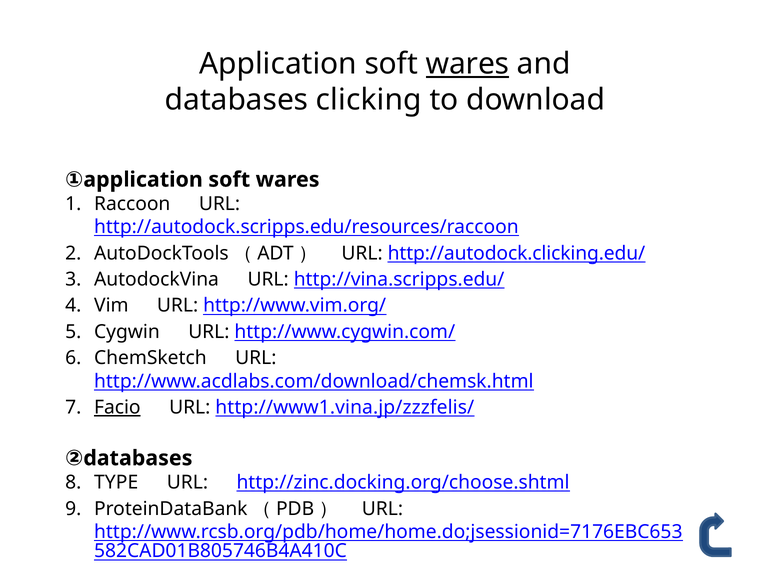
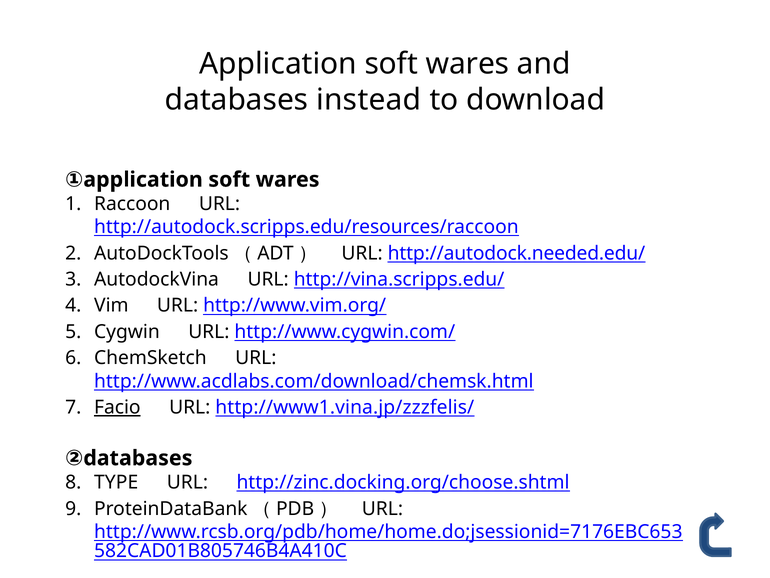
wares underline: present -> none (468, 64)
clicking: clicking -> instead (369, 100)
http://autodock.clicking.edu/: http://autodock.clicking.edu/ -> http://autodock.needed.edu/ (516, 253)
